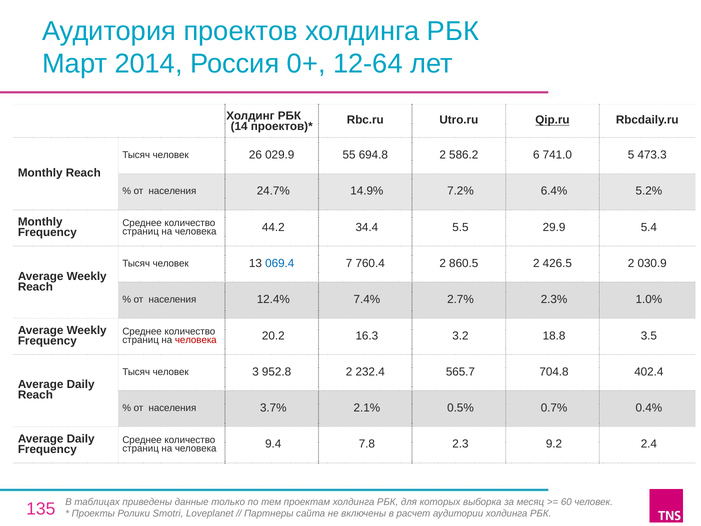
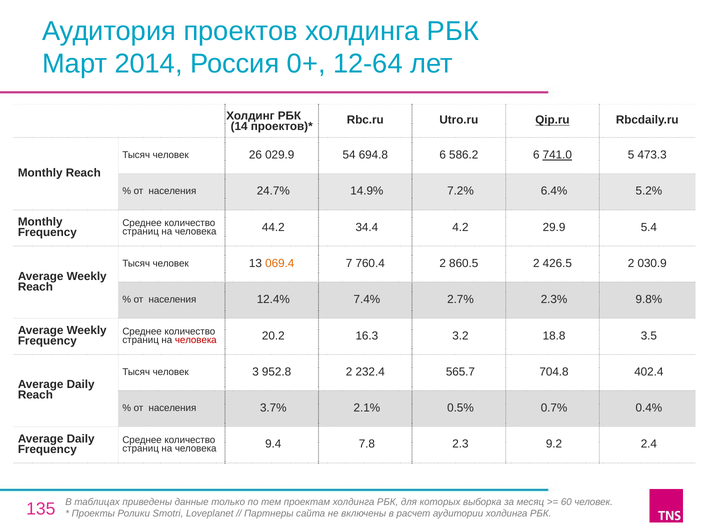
55: 55 -> 54 (349, 155)
694.8 2: 2 -> 6 (443, 155)
741.0 underline: none -> present (557, 155)
5.5: 5.5 -> 4.2 (460, 227)
069.4 colour: blue -> orange (280, 263)
1.0%: 1.0% -> 9.8% (649, 299)
